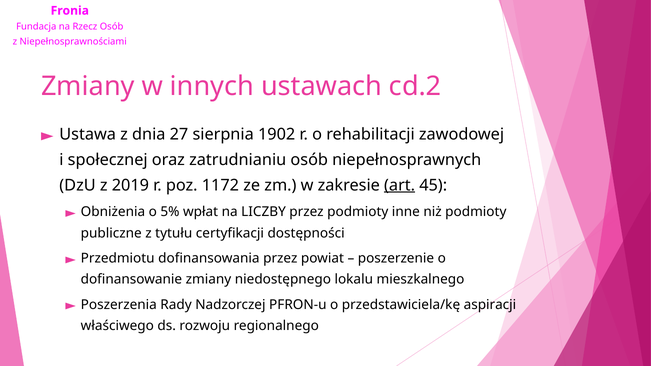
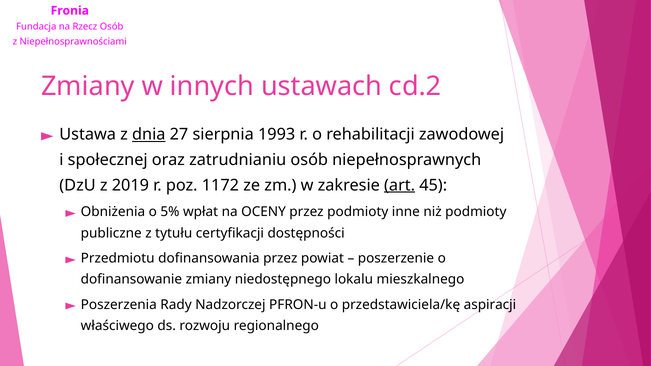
dnia underline: none -> present (149, 135)
1902: 1902 -> 1993 (277, 135)
LICZBY: LICZBY -> OCENY (264, 212)
